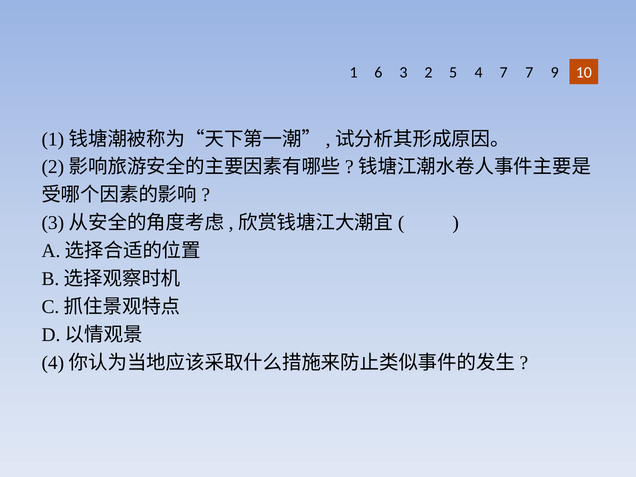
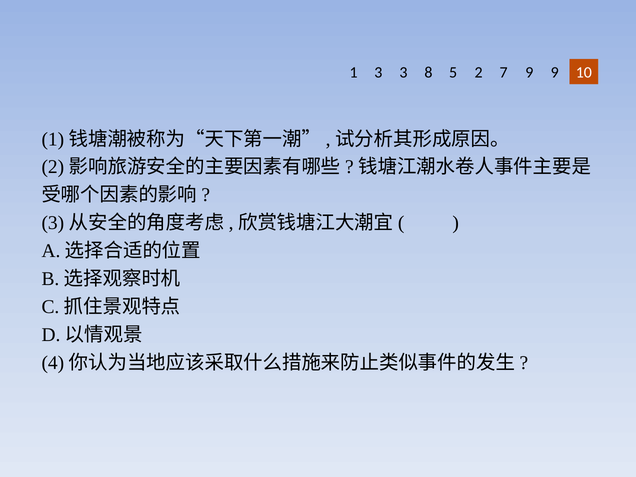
1 6: 6 -> 3 (378, 73)
2: 2 -> 8 (428, 73)
4: 4 -> 2 (479, 73)
7 7: 7 -> 9 (529, 73)
